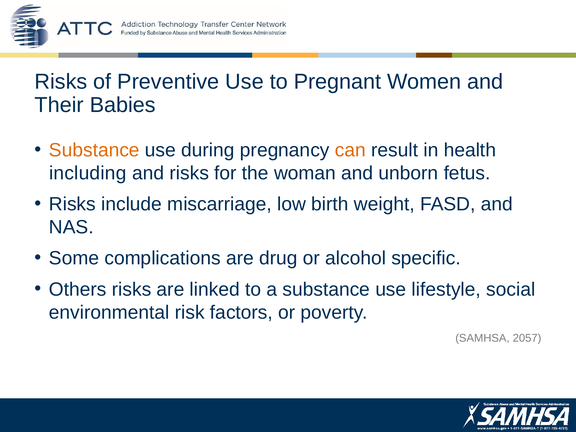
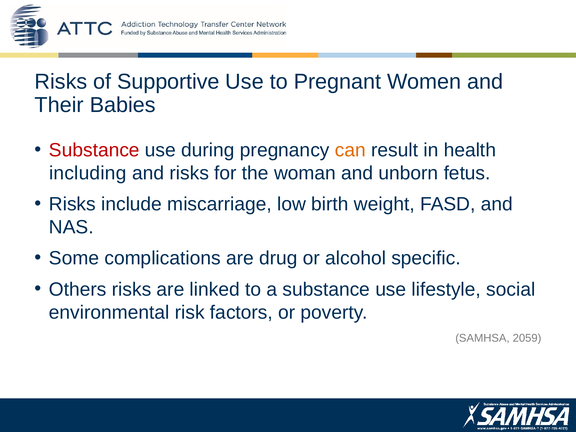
Preventive: Preventive -> Supportive (168, 82)
Substance colour: orange -> red (94, 150)
2057: 2057 -> 2059 (527, 338)
